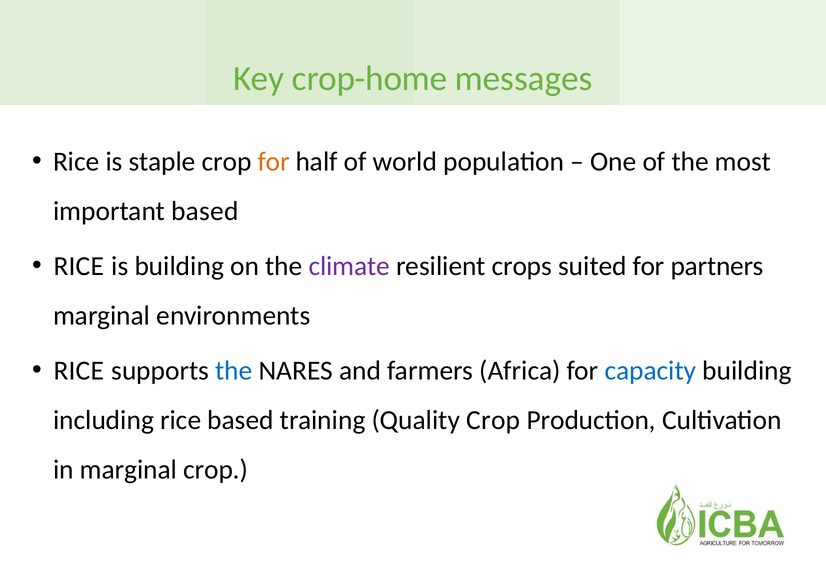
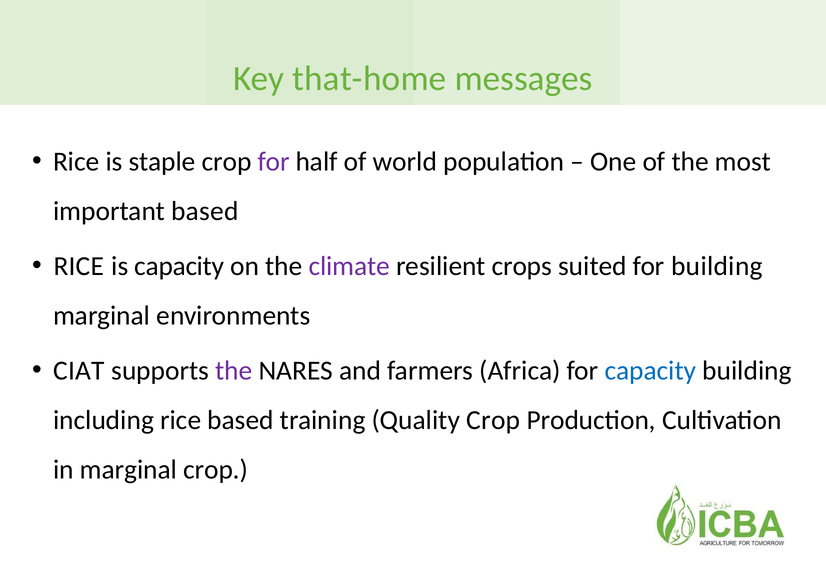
crop-home: crop-home -> that-home (369, 79)
for colour: orange -> purple (274, 162)
is building: building -> capacity (179, 266)
for partners: partners -> building (717, 266)
RICE: RICE -> CIAT (79, 371)
the colour: blue -> purple (234, 371)
